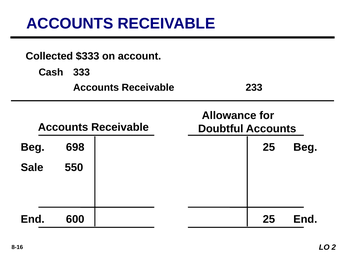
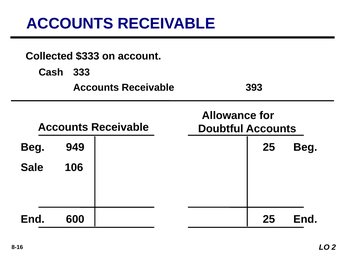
233: 233 -> 393 (254, 88)
698: 698 -> 949 (75, 147)
550: 550 -> 106 (74, 167)
